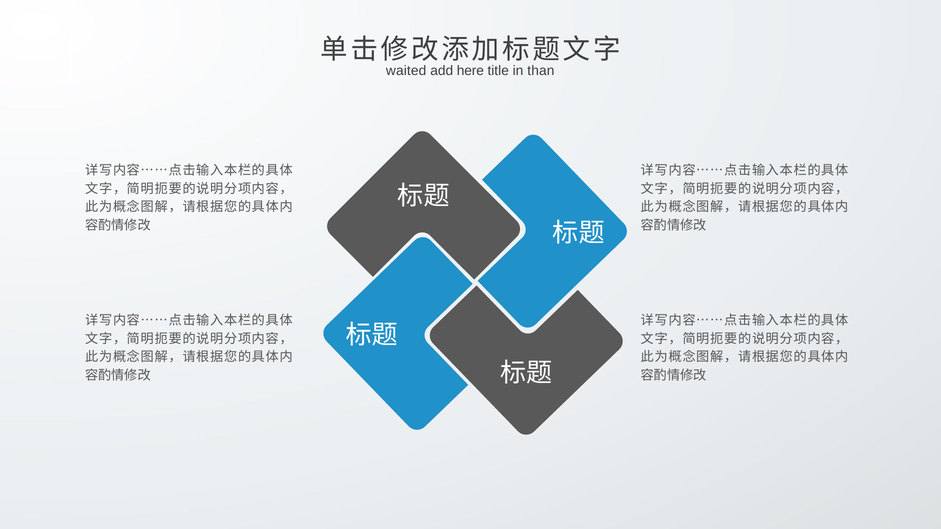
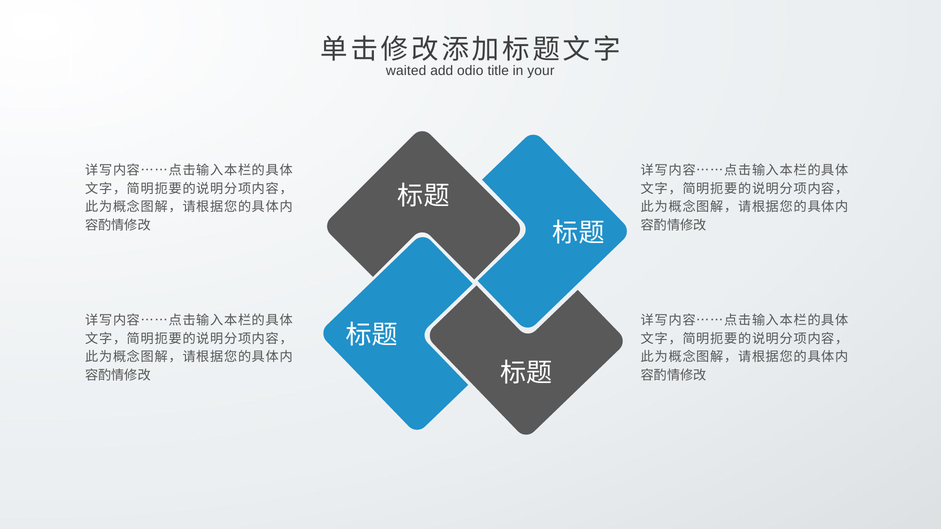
here: here -> odio (470, 71)
than: than -> your (541, 71)
